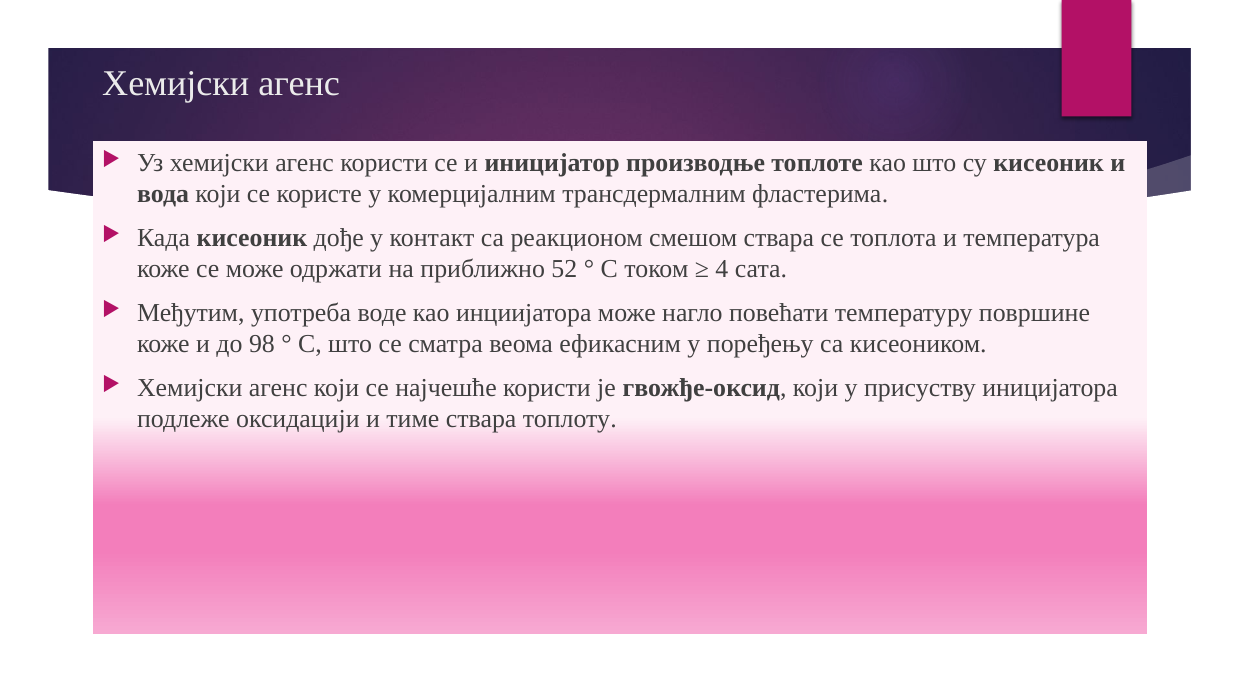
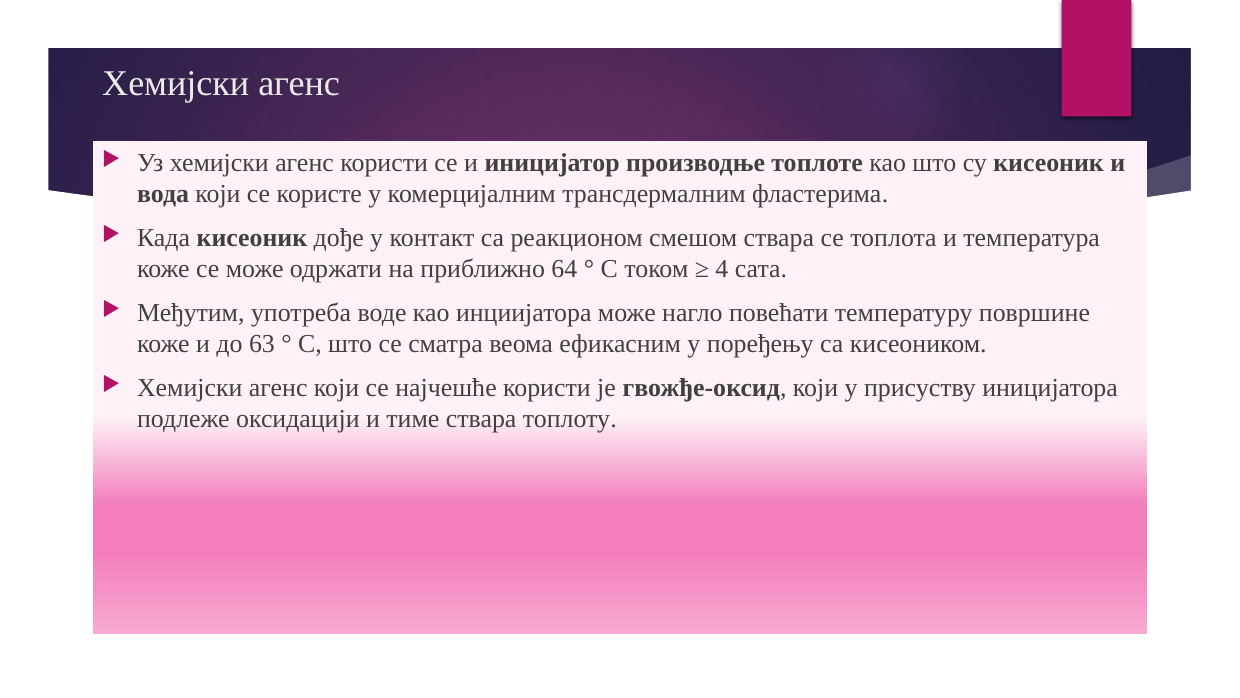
52: 52 -> 64 (564, 269)
98: 98 -> 63 (262, 344)
